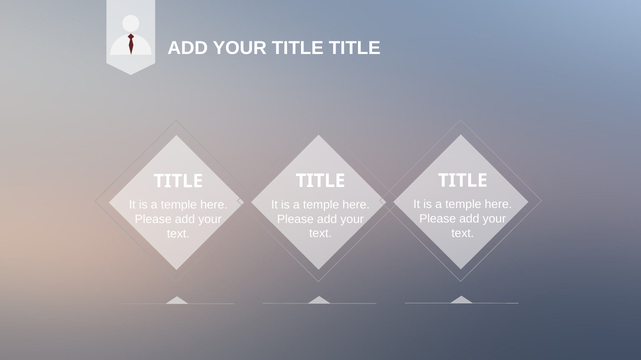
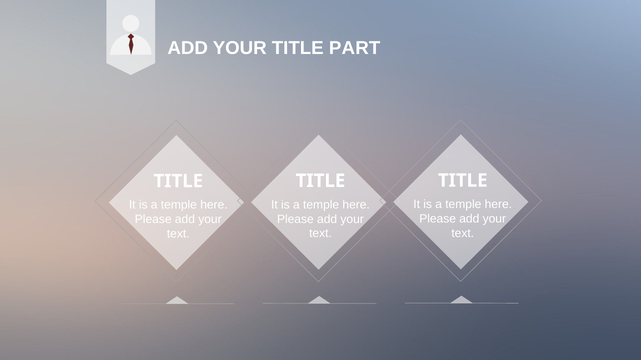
YOUR TITLE TITLE: TITLE -> PART (355, 48)
